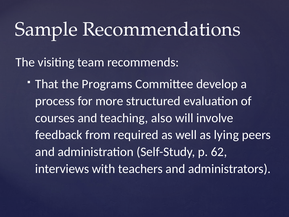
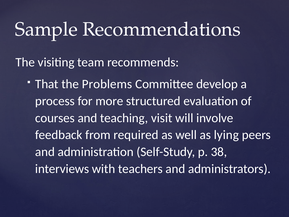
Programs: Programs -> Problems (107, 84)
also: also -> visit (162, 118)
62: 62 -> 38 (219, 152)
